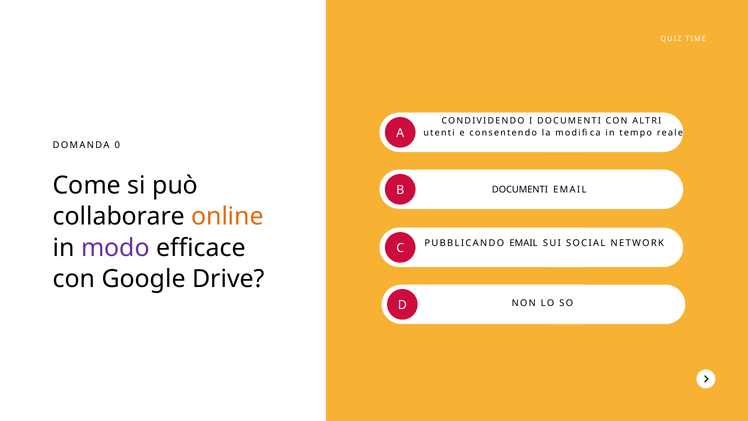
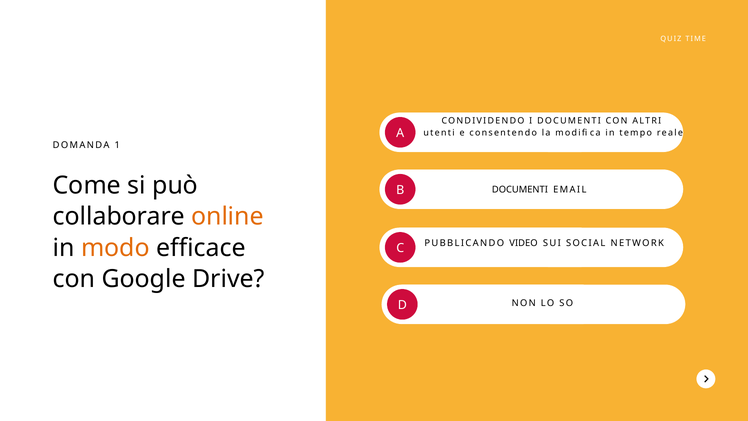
0: 0 -> 1 (117, 145)
PUBBLICANDO EMAIL: EMAIL -> VIDEO (524, 243)
modo colour: purple -> orange (115, 248)
